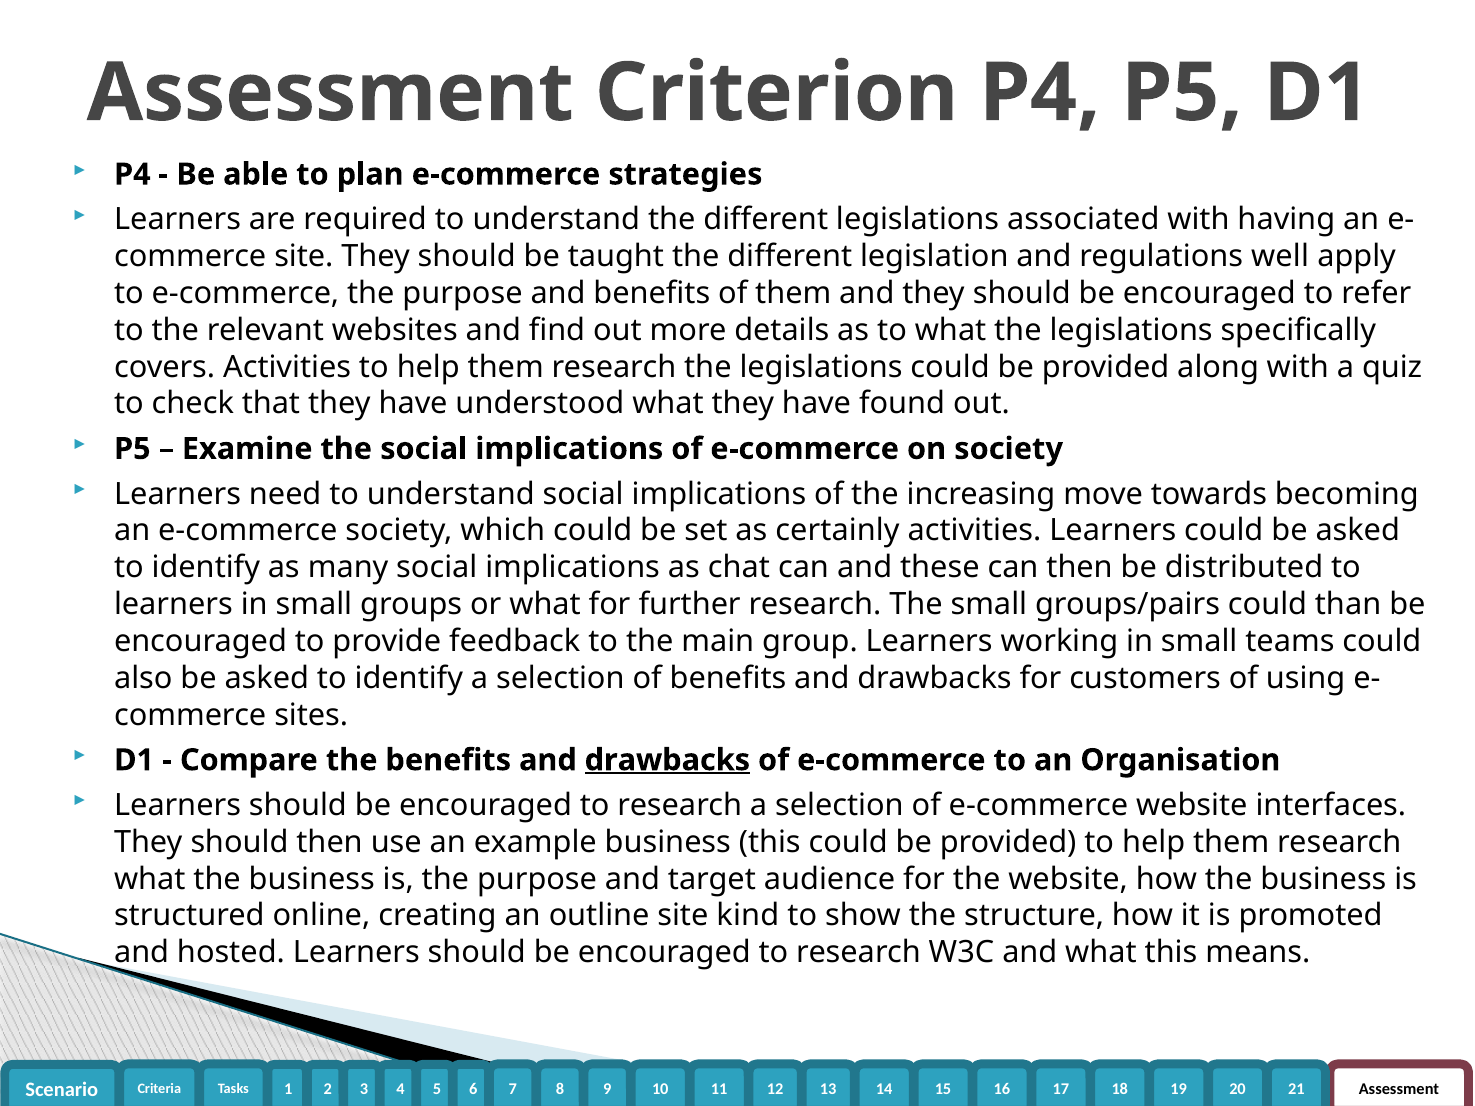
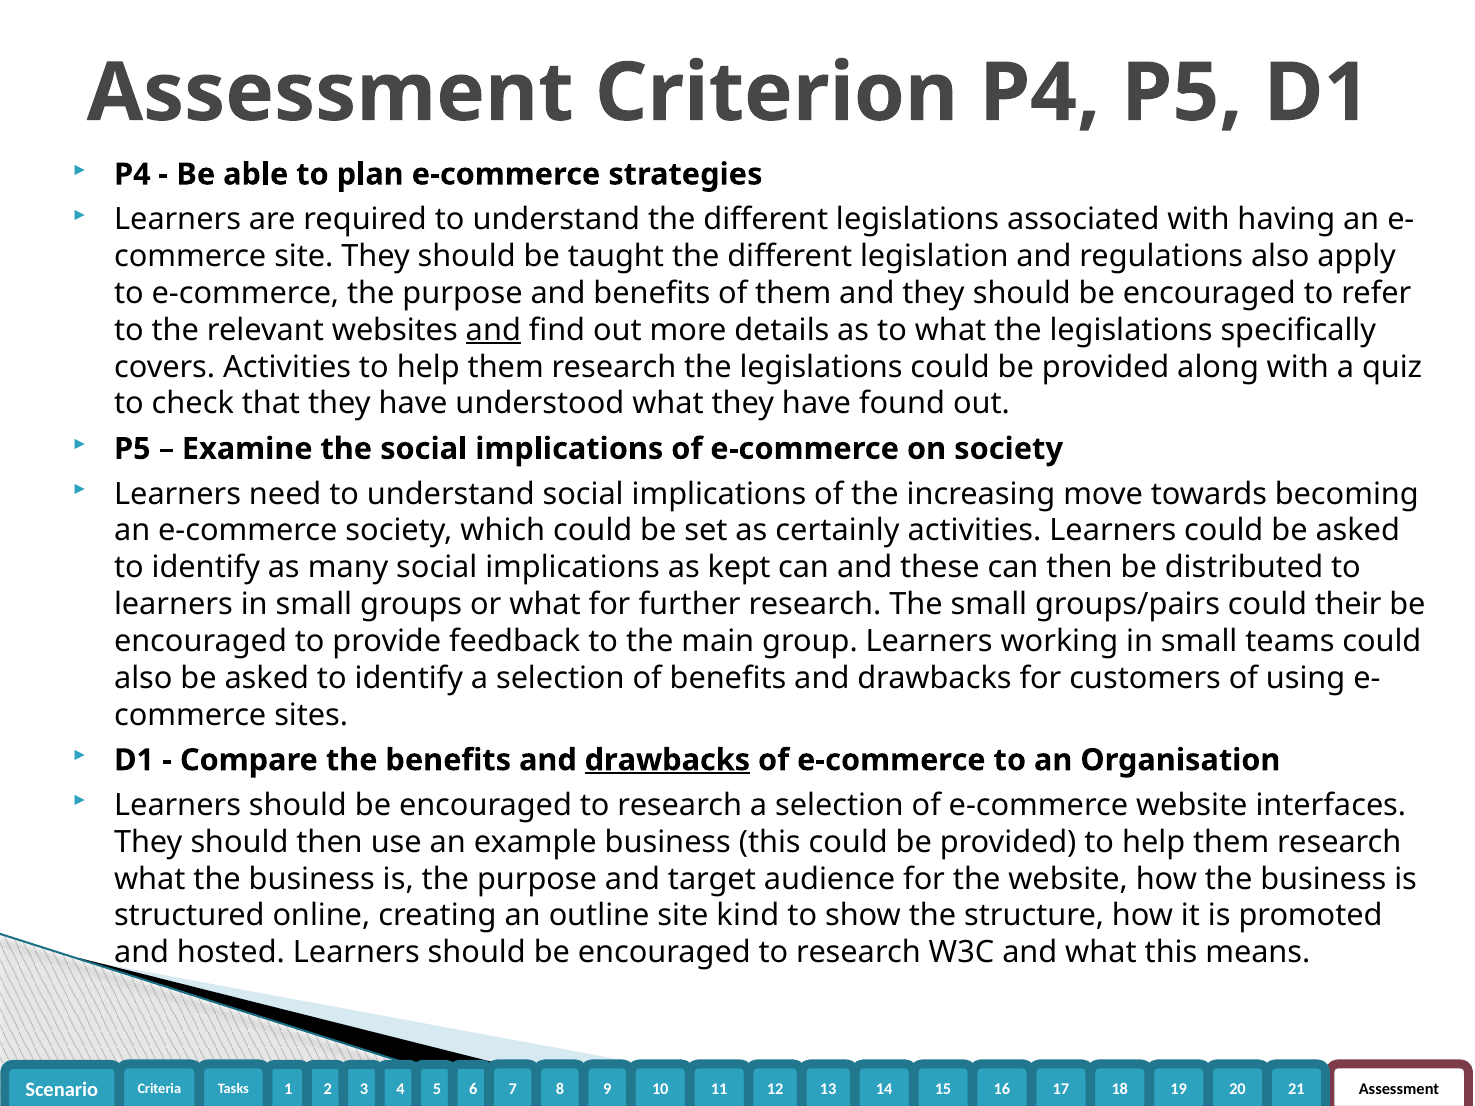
regulations well: well -> also (1280, 256)
and underline: none -> present (493, 330)
chat: chat -> kept (739, 568)
than: than -> their (1348, 605)
